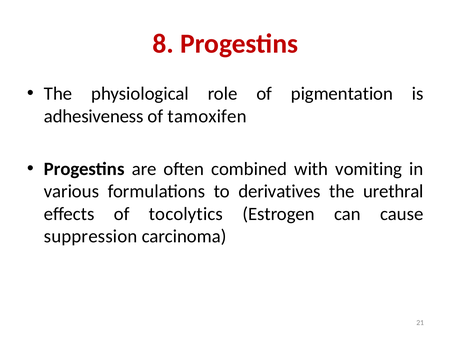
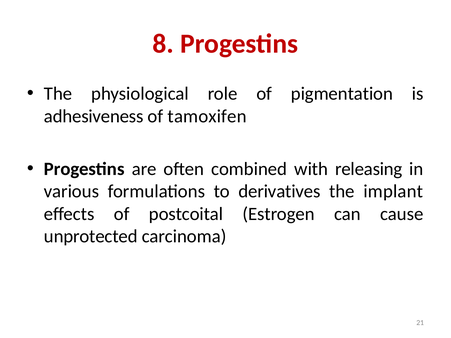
vomiting: vomiting -> releasing (369, 169)
urethral: urethral -> implant (393, 191)
tocolytics: tocolytics -> postcoital (186, 214)
suppression: suppression -> unprotected (91, 237)
